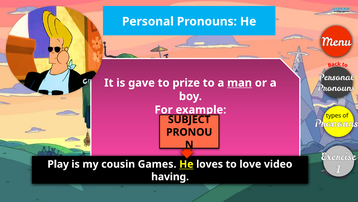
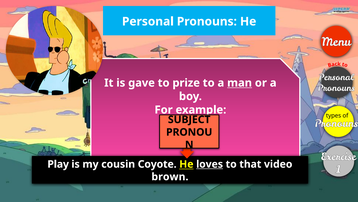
Games: Games -> Coyote (157, 164)
loves underline: none -> present (210, 164)
love: love -> that (250, 164)
having: having -> brown (170, 176)
